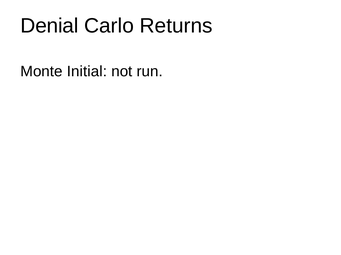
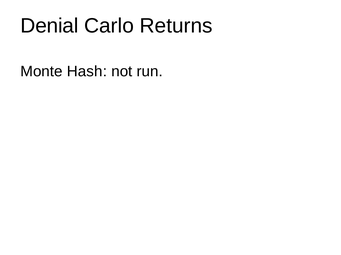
Initial: Initial -> Hash (87, 72)
